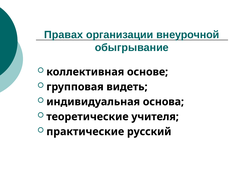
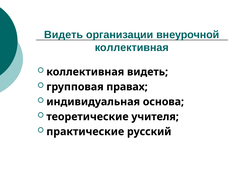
Правах: Правах -> Видеть (64, 35)
обыгрывание: обыгрывание -> коллективная (132, 48)
коллективная основе: основе -> видеть (148, 72)
видеть: видеть -> правах (127, 87)
